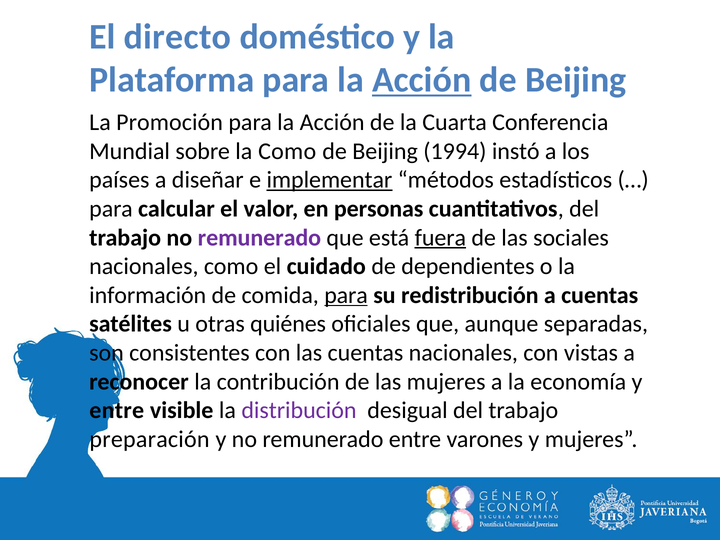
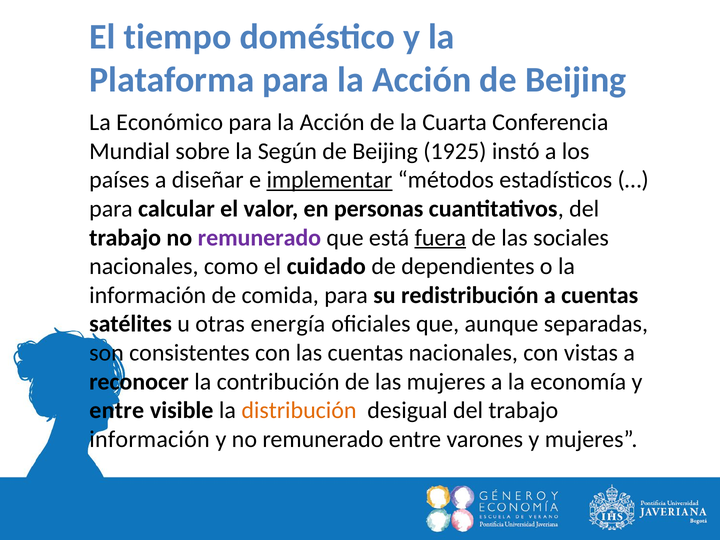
directo: directo -> tiempo (178, 37)
Acción underline: present -> none (422, 80)
Promoción: Promoción -> Económico (170, 122)
la Como: Como -> Según (287, 151)
1994: 1994 -> 1925 (455, 151)
para underline: present -> none (346, 295)
quiénes: quiénes -> energía (288, 324)
distribución colour: purple -> orange (299, 410)
preparación: preparación -> información (150, 439)
